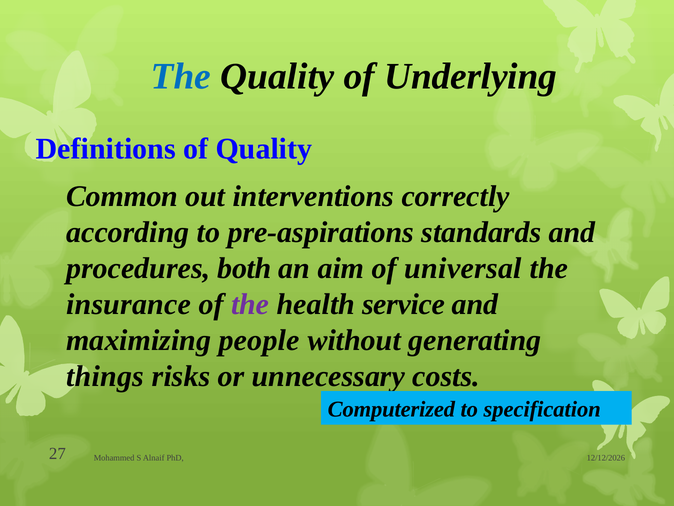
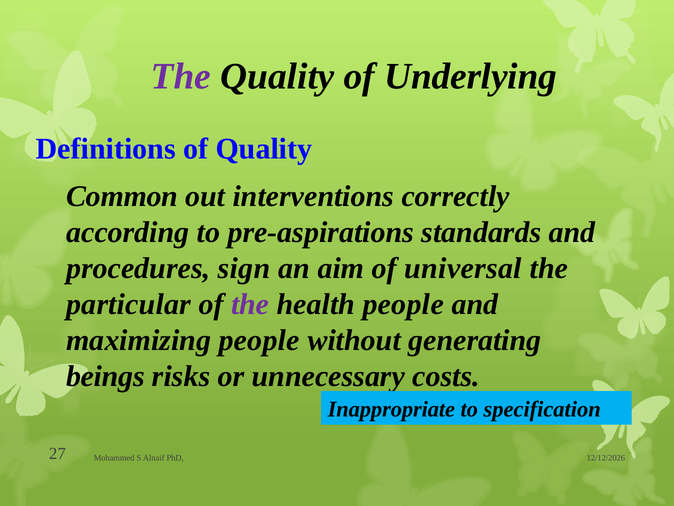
The colour: blue -> purple (181, 76)
both: both -> sign (244, 268)
insurance: insurance -> particular (129, 304)
health service: service -> people (403, 304)
things: things -> beings (105, 376)
Computerized: Computerized -> Inappropriate (391, 409)
